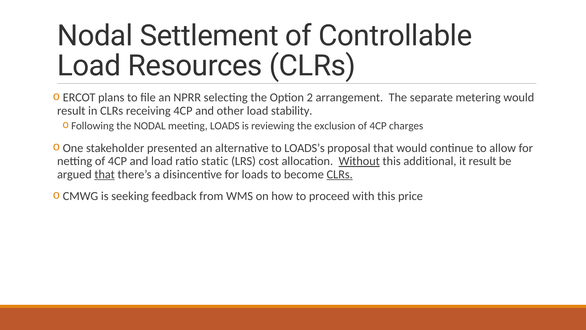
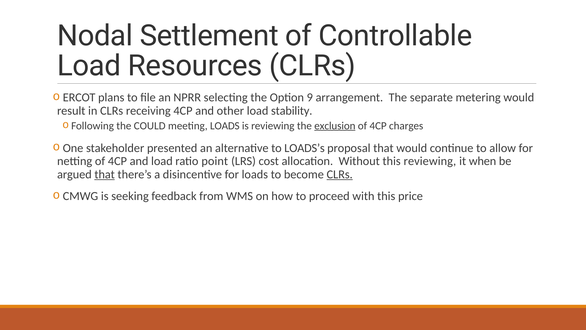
2: 2 -> 9 (310, 97)
the NODAL: NODAL -> COULD (150, 126)
exclusion underline: none -> present (335, 126)
static: static -> point (215, 161)
Without underline: present -> none (359, 161)
this additional: additional -> reviewing (430, 161)
it result: result -> when (483, 161)
